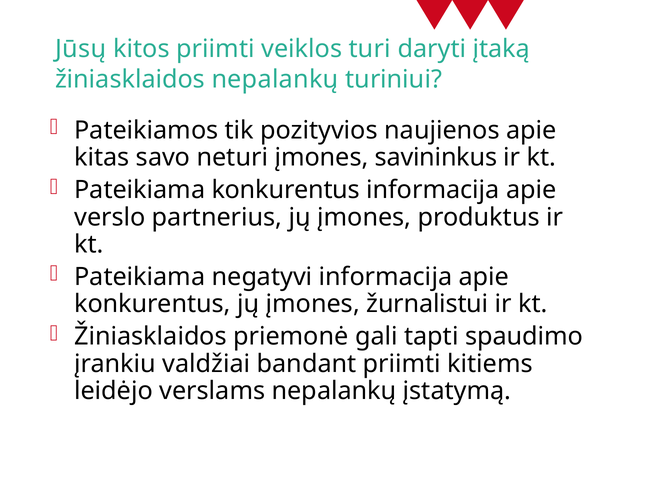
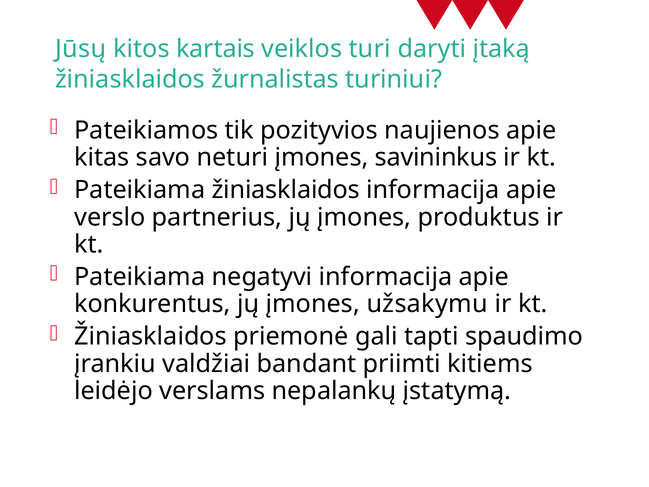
kitos priimti: priimti -> kartais (216, 49)
žiniasklaidos nepalankų: nepalankų -> žurnalistas (275, 79)
Pateikiama konkurentus: konkurentus -> žiniasklaidos (286, 190)
žurnalistui: žurnalistui -> užsakymu (427, 304)
